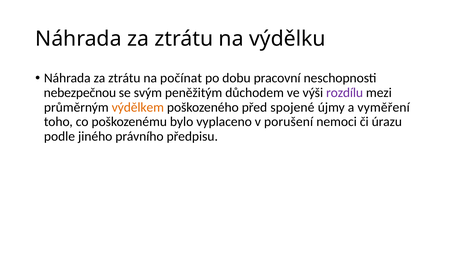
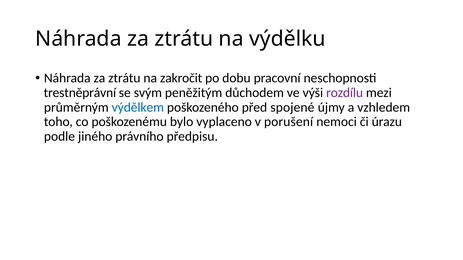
počínat: počínat -> zakročit (181, 78)
nebezpečnou: nebezpečnou -> trestněprávní (80, 93)
výdělkem colour: orange -> blue (138, 107)
vyměření: vyměření -> vzhledem (384, 107)
